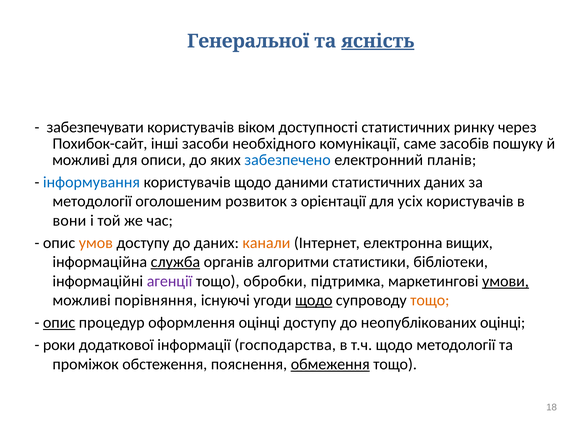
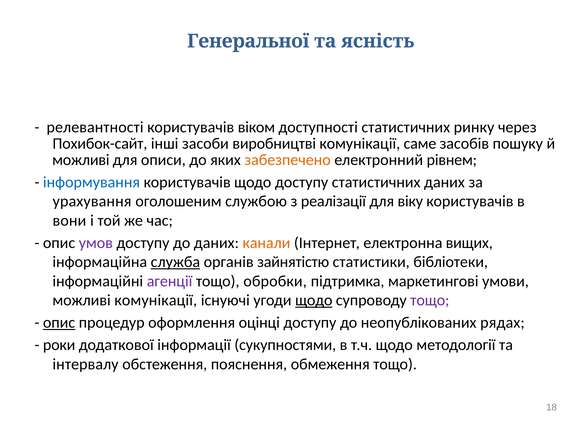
ясність underline: present -> none (378, 41)
забезпечувати: забезпечувати -> релевантності (95, 127)
необхідного: необхідного -> виробництві (274, 144)
забезпечено colour: blue -> orange (288, 160)
планів: планів -> рівнем (452, 160)
щодо даними: даними -> доступу (302, 182)
методології: методології -> урахування (92, 201)
розвиток: розвиток -> службою (256, 201)
орієнтації: орієнтації -> реалізації (333, 201)
усіх: усіх -> віку (410, 201)
умов colour: orange -> purple (96, 243)
алгоритми: алгоритми -> зайнятістю (293, 262)
умови underline: present -> none (505, 281)
можливі порівняння: порівняння -> комунікації (156, 301)
тощо colour: orange -> purple (430, 301)
неопублікованих оцінці: оцінці -> рядах (502, 323)
господарства: господарства -> сукупностями (285, 345)
проміжок: проміжок -> інтервалу (86, 364)
обмеження underline: present -> none (330, 364)
